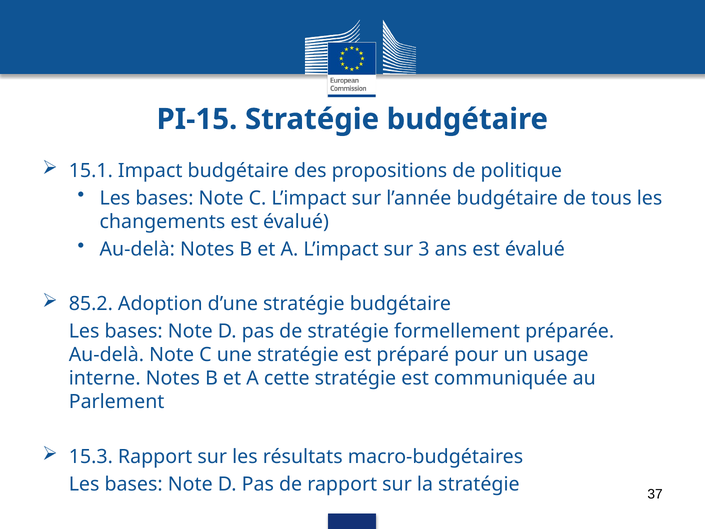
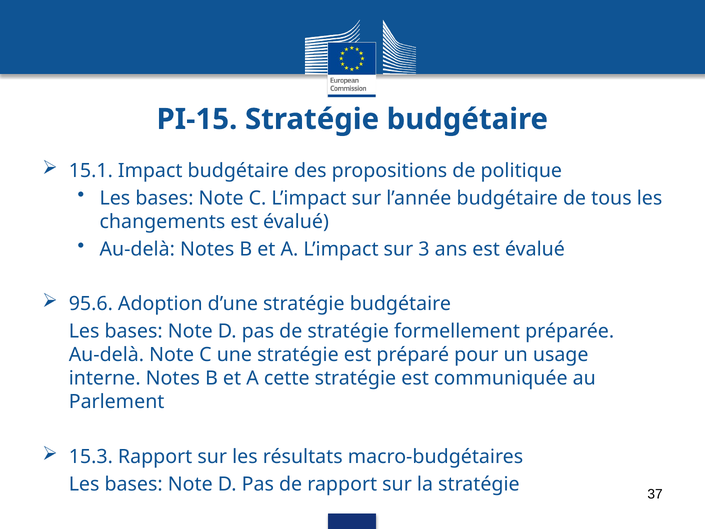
85.2: 85.2 -> 95.6 (91, 304)
